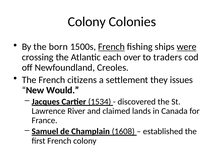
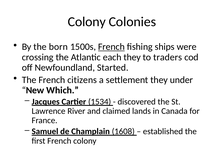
were underline: present -> none (187, 47)
each over: over -> they (132, 57)
Creoles: Creoles -> Started (113, 68)
issues: issues -> under (181, 80)
Would: Would -> Which (63, 90)
